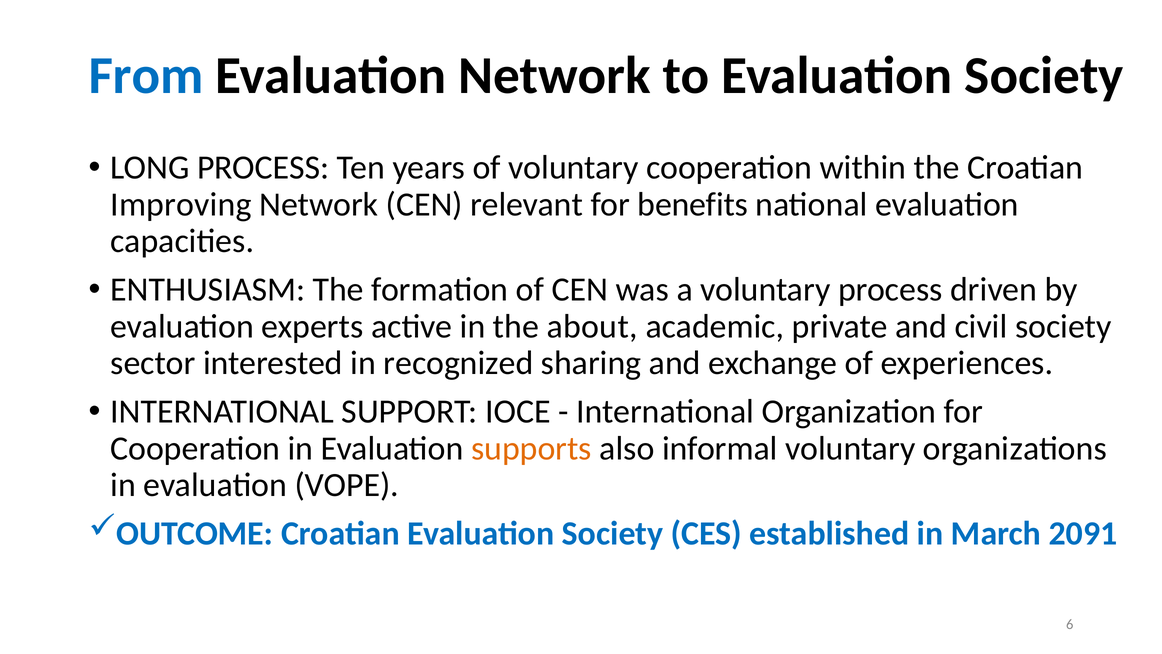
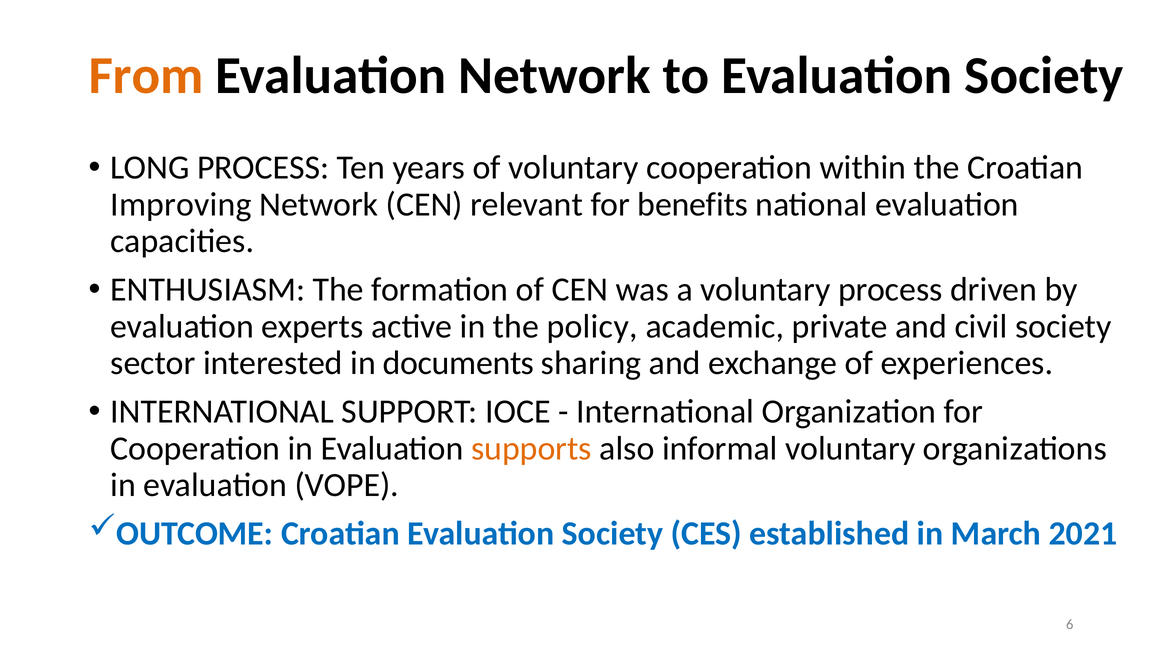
From colour: blue -> orange (146, 76)
about: about -> policy (592, 326)
recognized: recognized -> documents (459, 363)
2091: 2091 -> 2021 (1083, 533)
